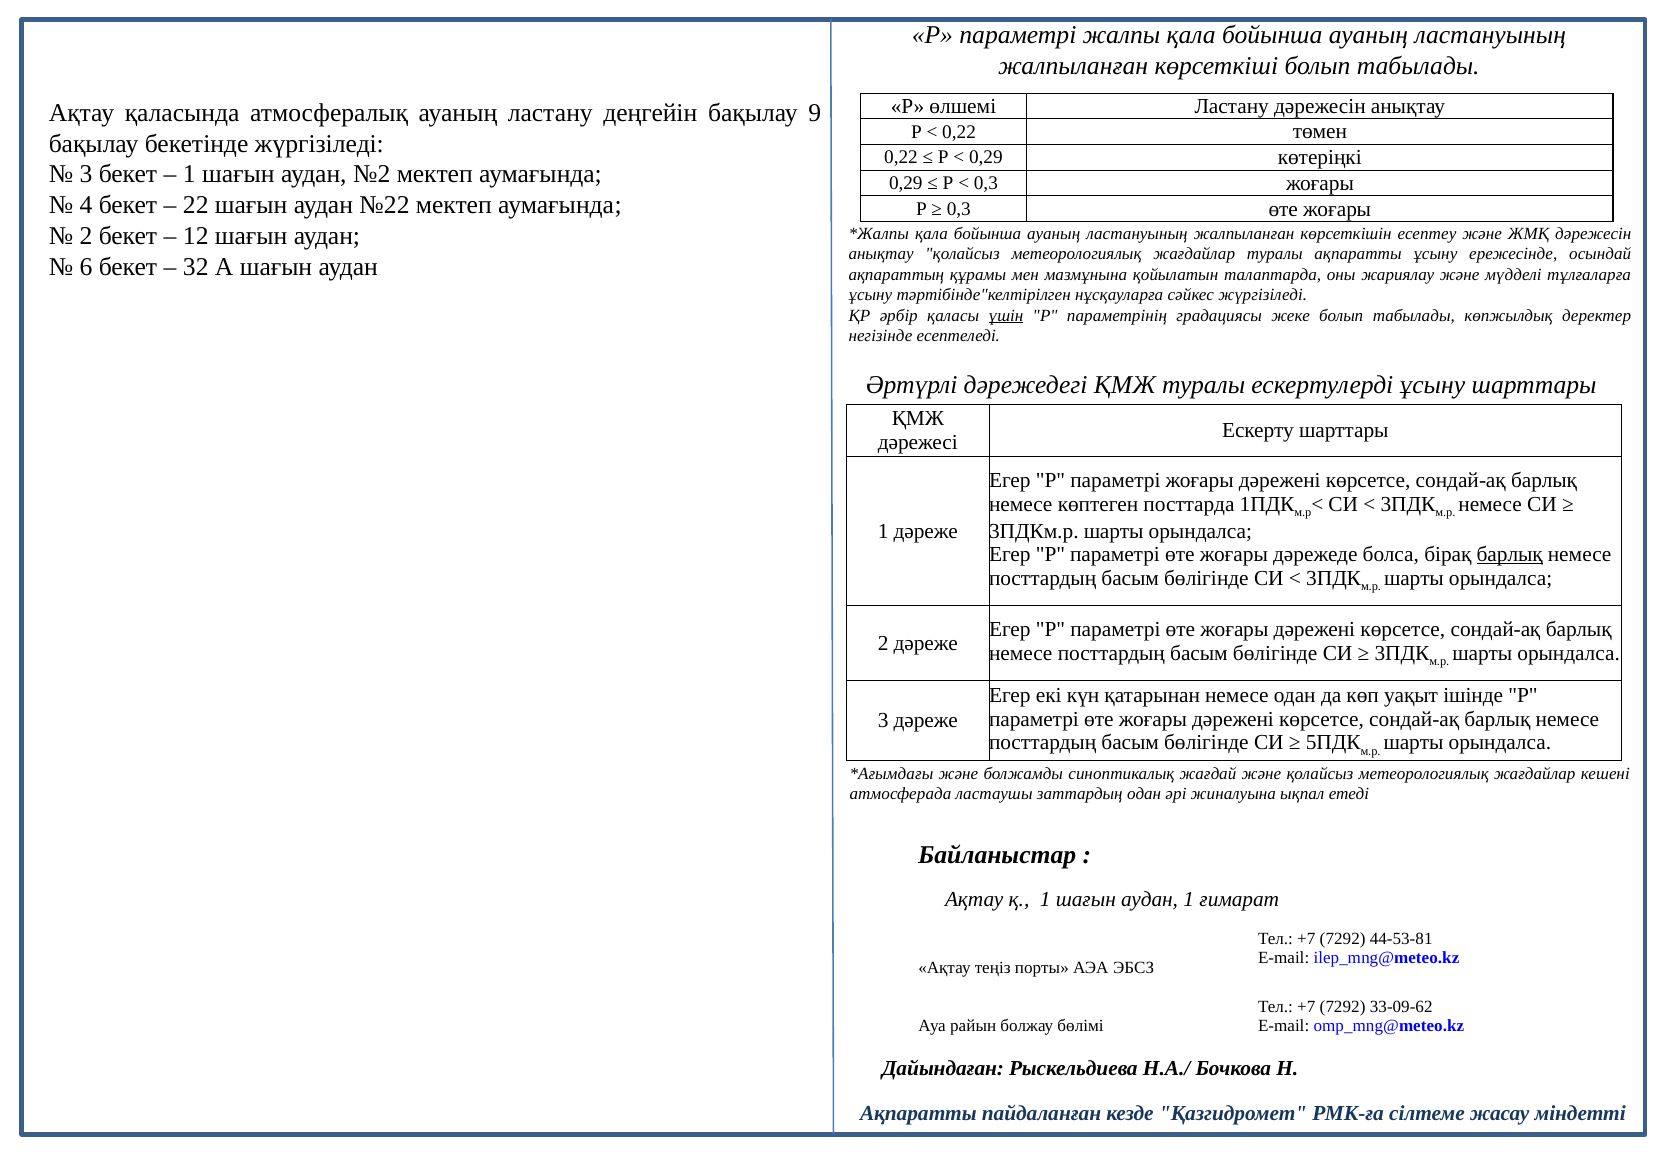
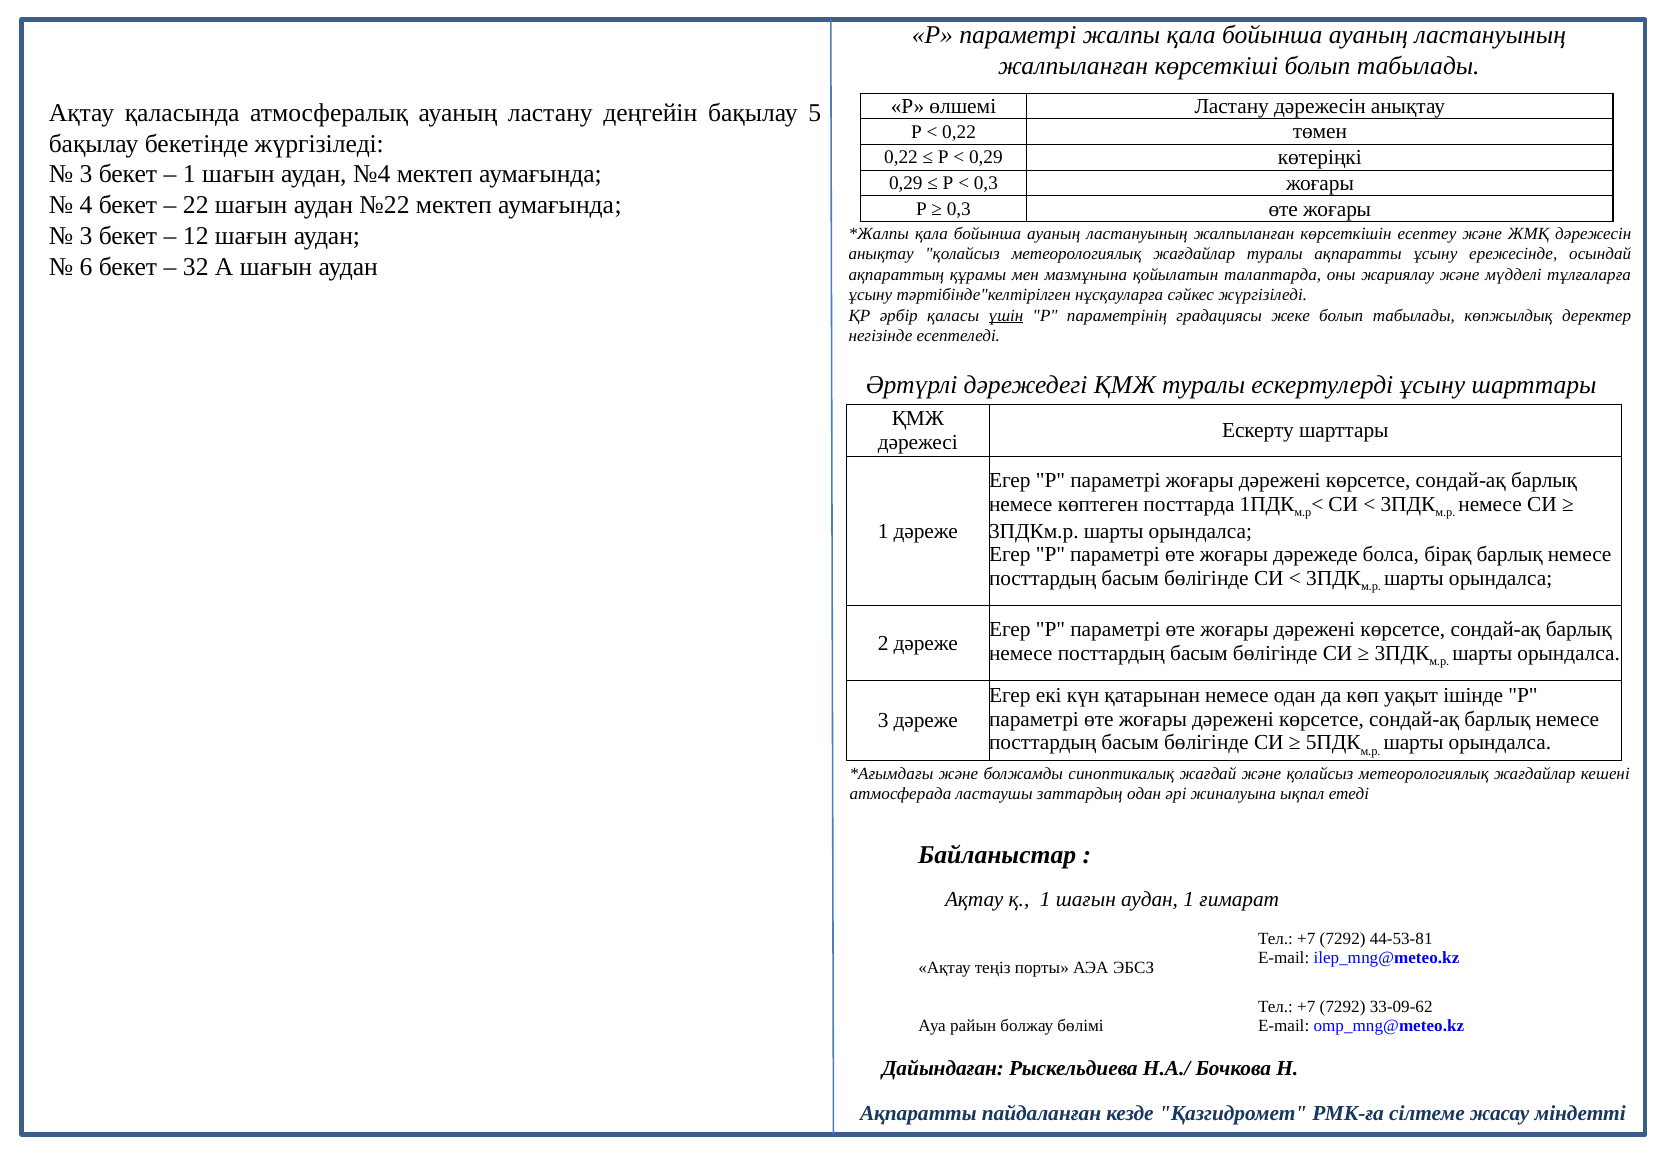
9: 9 -> 5 (815, 113)
№2: №2 -> №4 (372, 174)
2: 2 -> 3 (86, 236)
барлық underline: present -> none (1510, 555)
